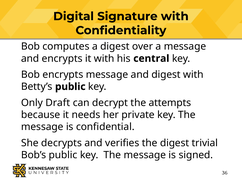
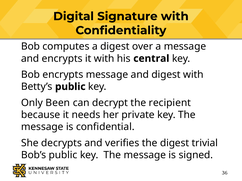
Draft: Draft -> Been (58, 103)
attempts: attempts -> recipient (170, 103)
